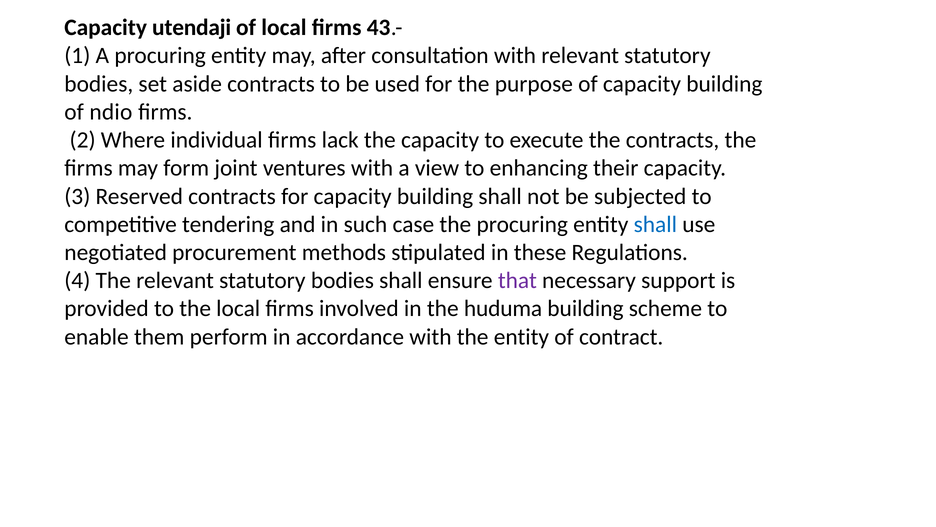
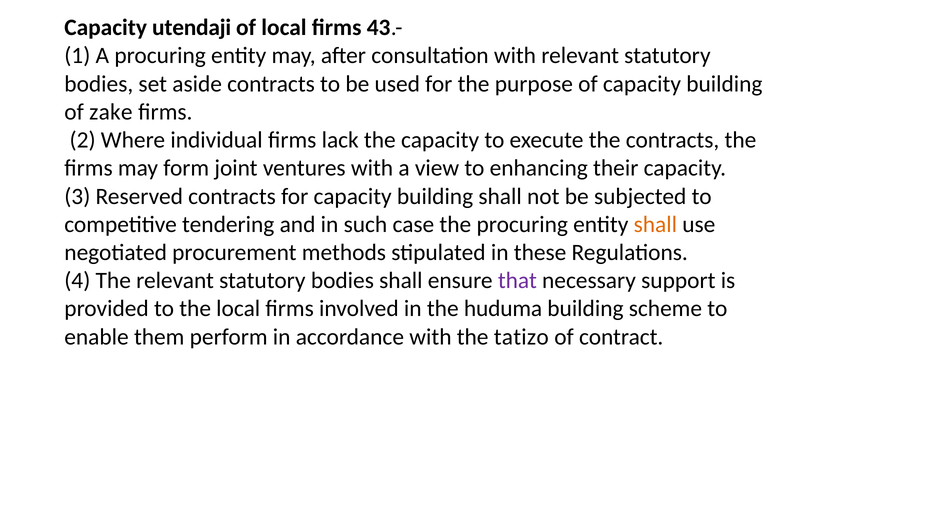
ndio: ndio -> zake (111, 112)
shall colour: blue -> orange (655, 224)
the entity: entity -> tatizo (521, 337)
